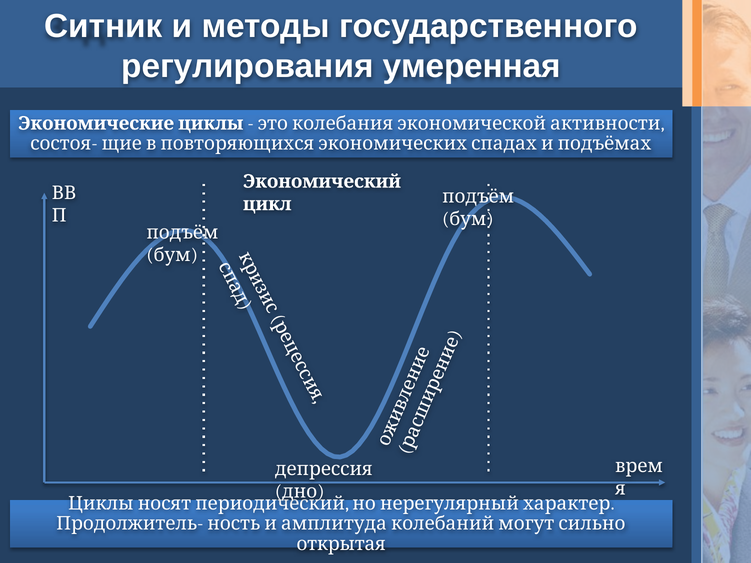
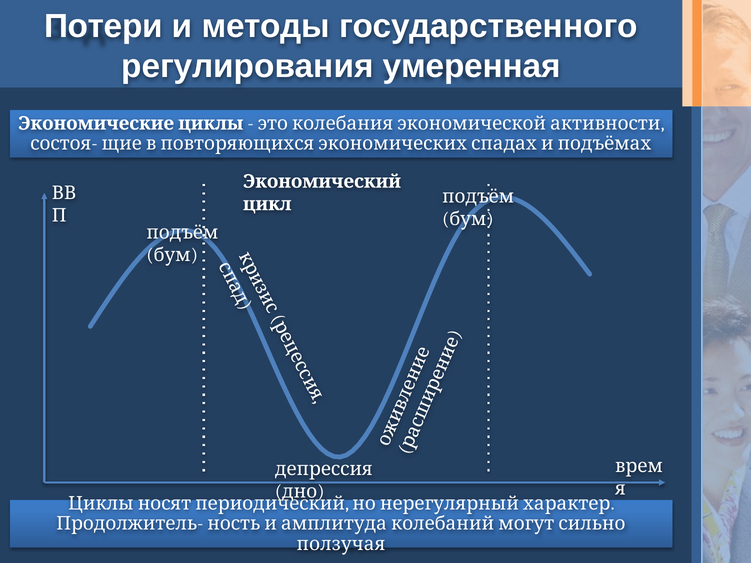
Ситник: Ситник -> Потери (104, 26)
открытая: открытая -> ползучая (341, 544)
